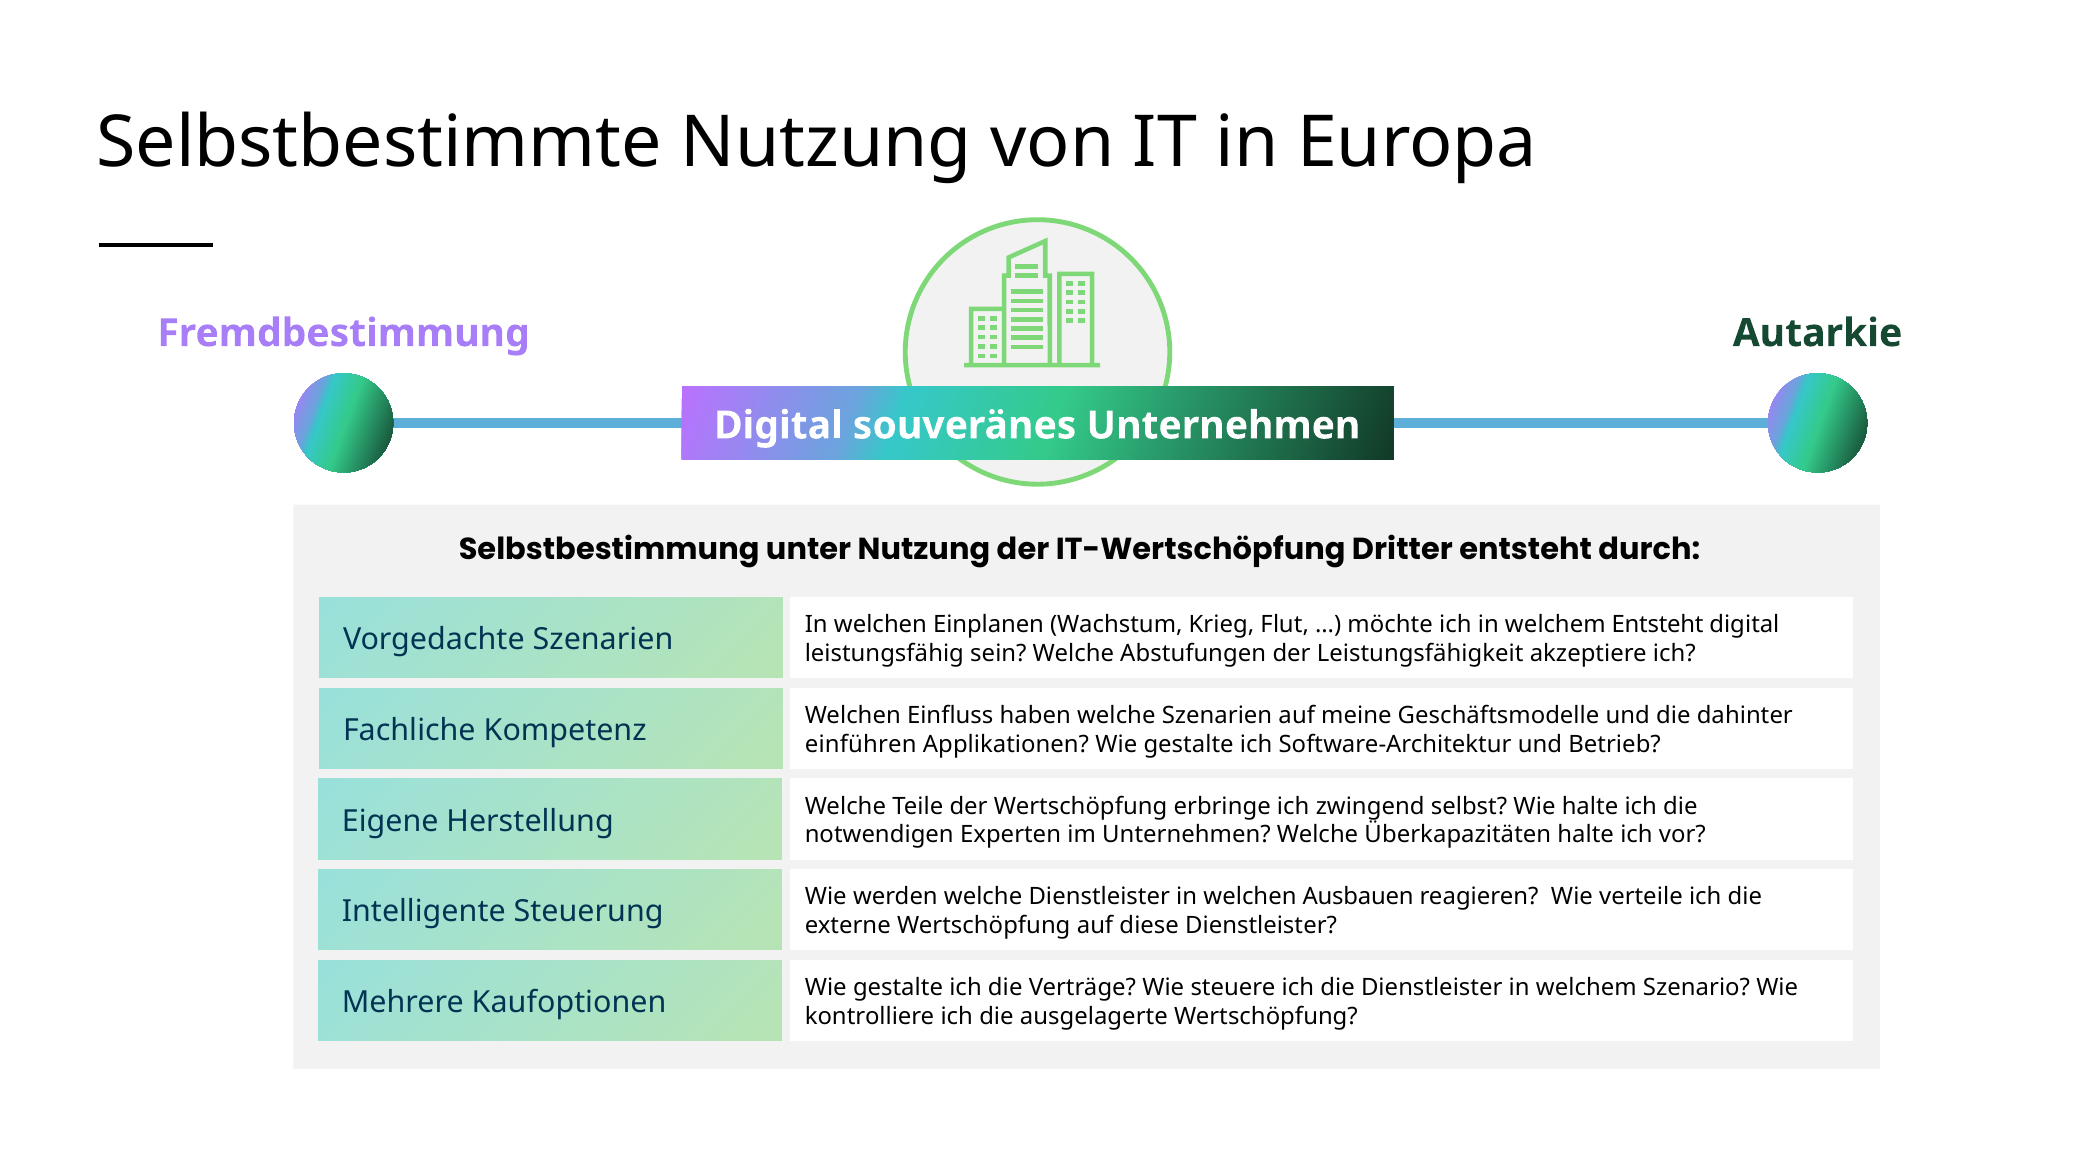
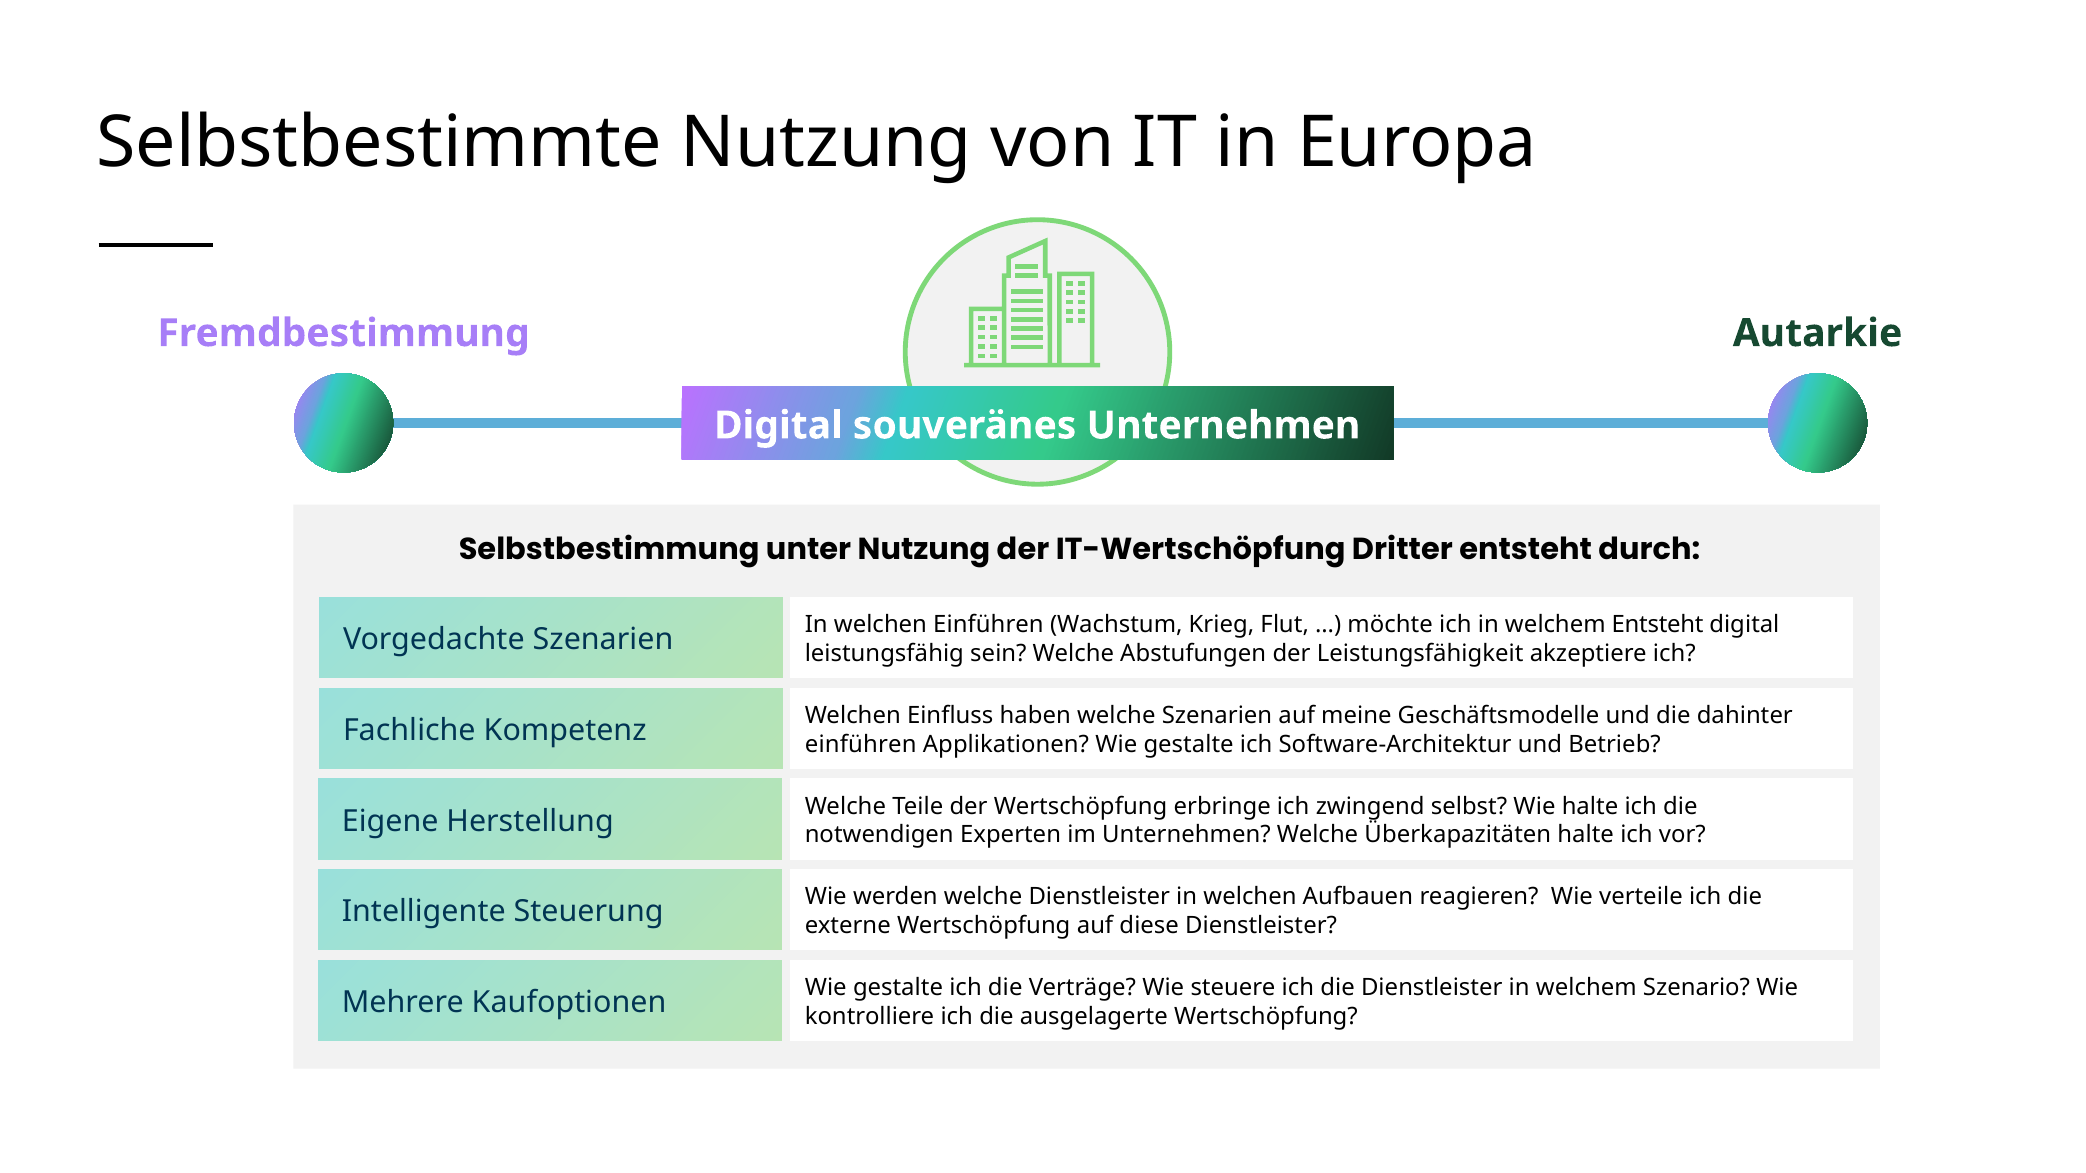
welchen Einplanen: Einplanen -> Einführen (988, 625)
Ausbauen: Ausbauen -> Aufbauen (1358, 897)
